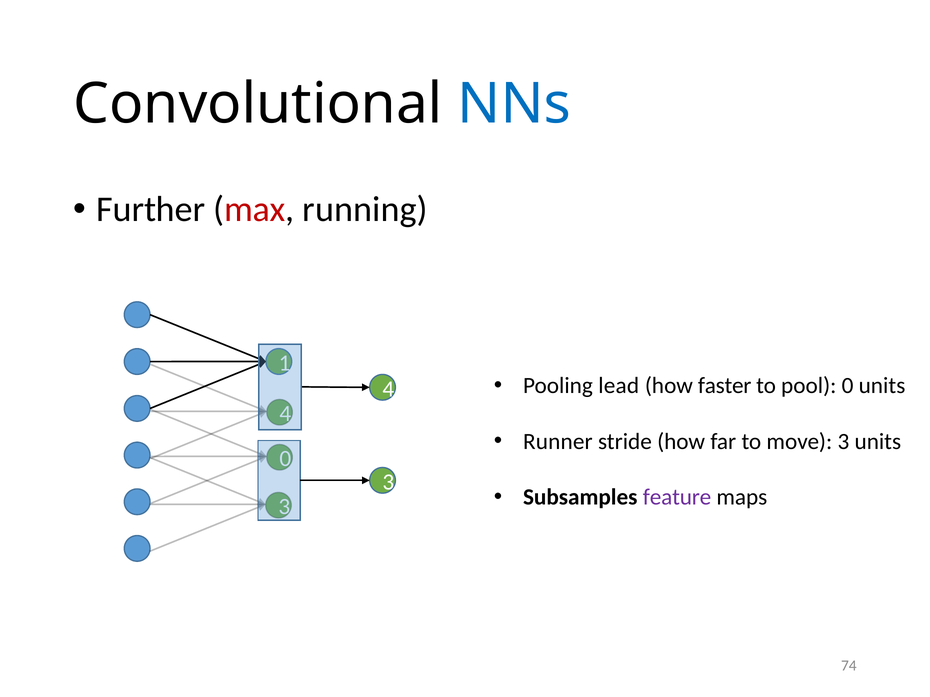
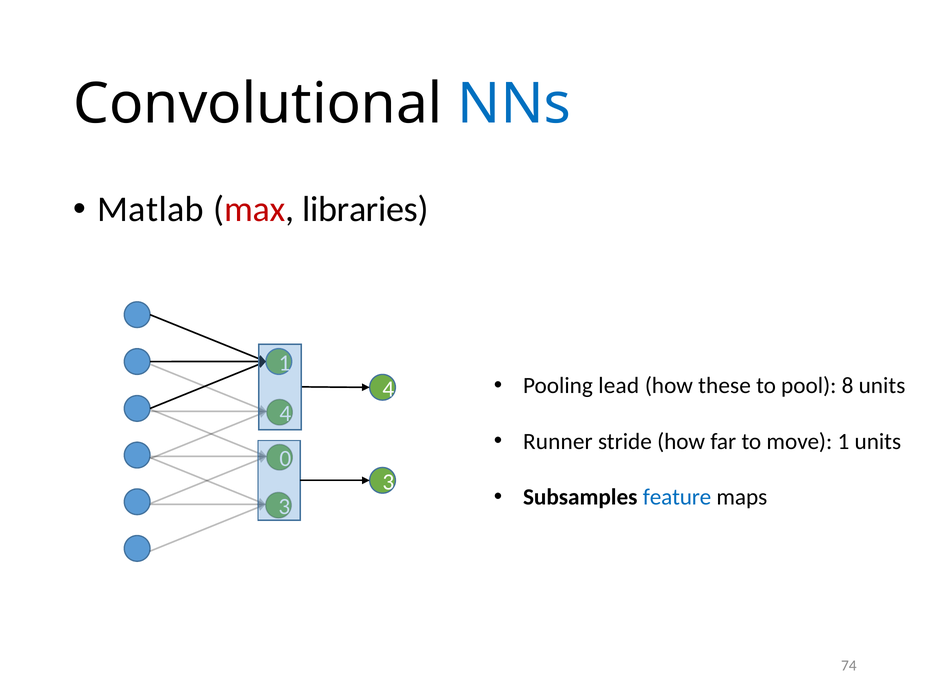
Further: Further -> Matlab (151, 210)
running: running -> libraries (365, 210)
faster: faster -> these (725, 386)
pool 0: 0 -> 8 (848, 386)
move 3: 3 -> 1 (843, 442)
feature colour: purple -> blue (677, 497)
